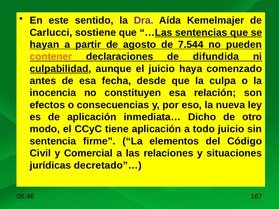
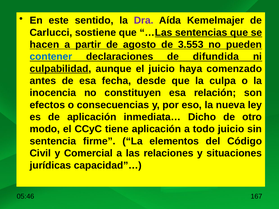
hayan: hayan -> hacen (44, 45)
7.544: 7.544 -> 3.553 (191, 45)
contener colour: orange -> blue (51, 57)
decretado”…: decretado”… -> capacidad”… (108, 165)
